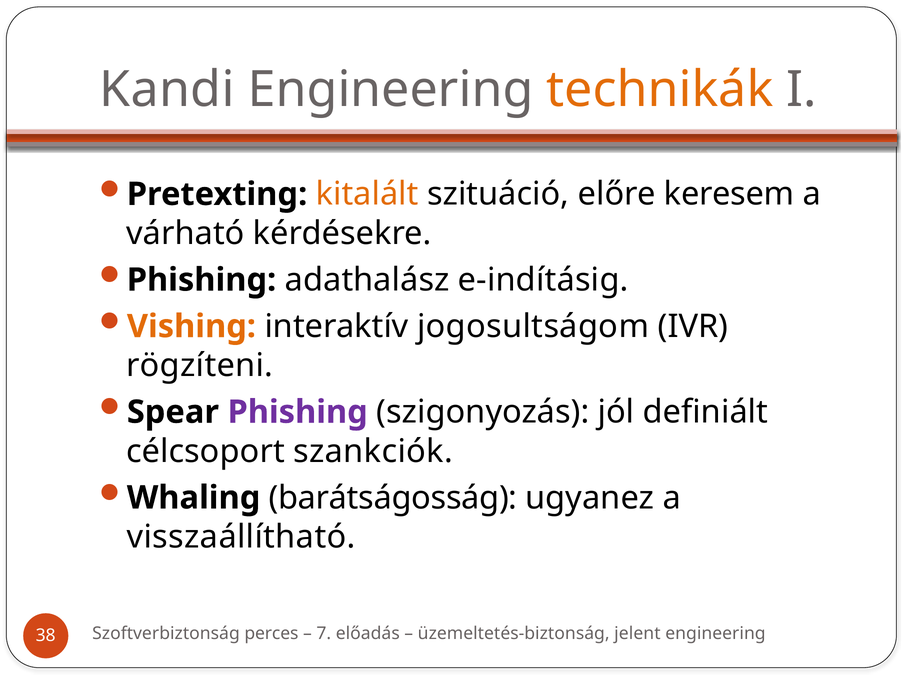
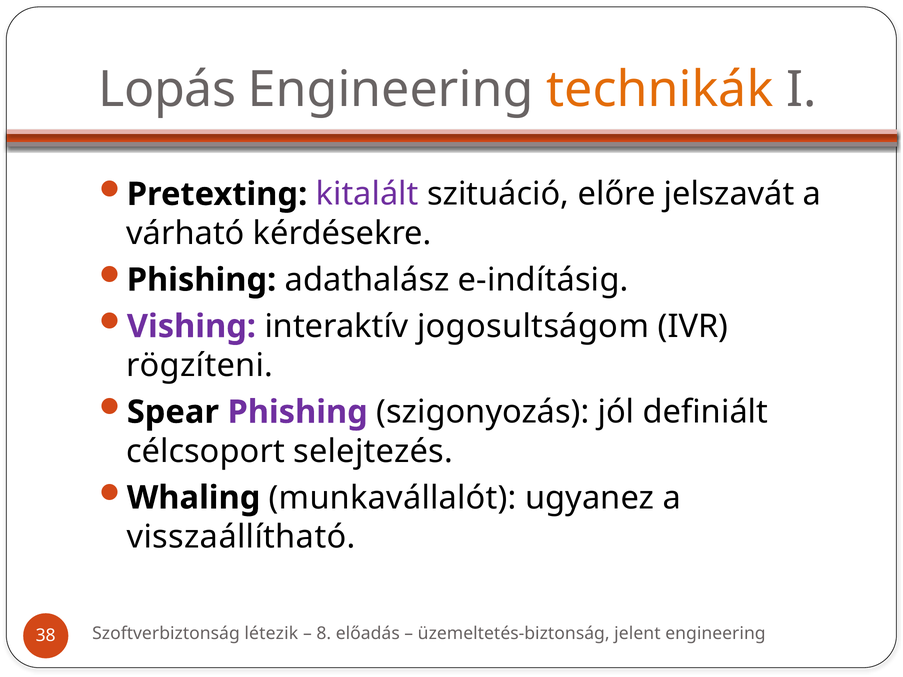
Kandi: Kandi -> Lopás (167, 90)
kitalált colour: orange -> purple (367, 194)
keresem: keresem -> jelszavát (729, 194)
Vishing colour: orange -> purple (191, 327)
szankciók: szankciók -> selejtezés (373, 451)
barátságosság: barátságosság -> munkavállalót (393, 498)
perces: perces -> létezik (271, 633)
7: 7 -> 8 (324, 633)
